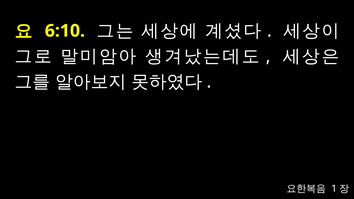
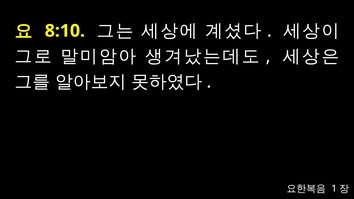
6:10: 6:10 -> 8:10 (65, 31)
